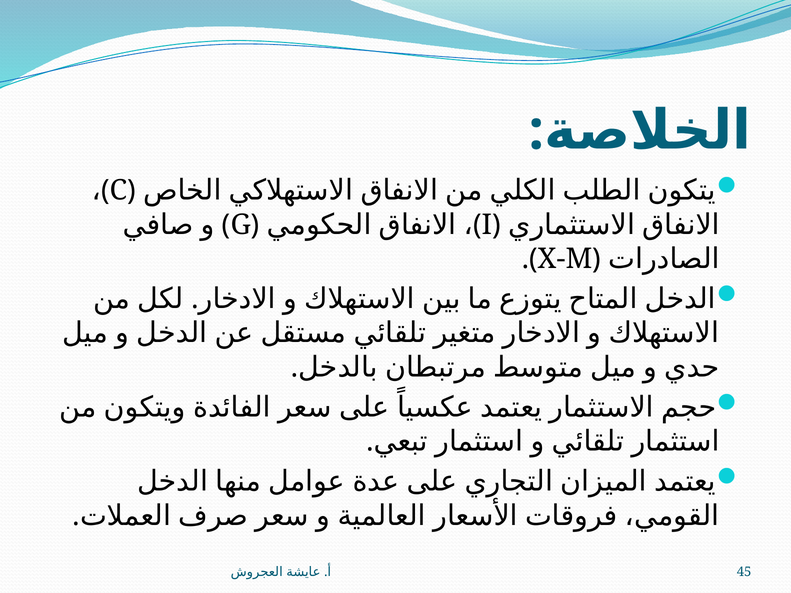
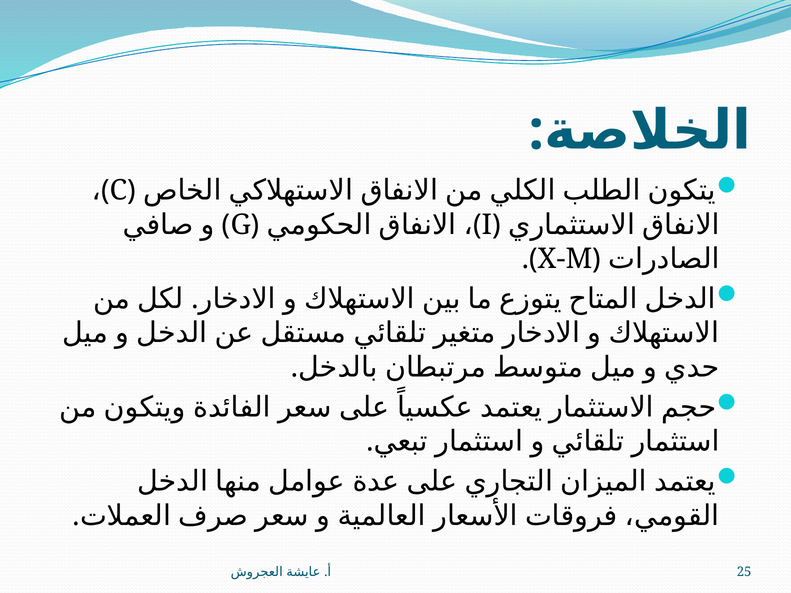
45: 45 -> 25 (744, 572)
